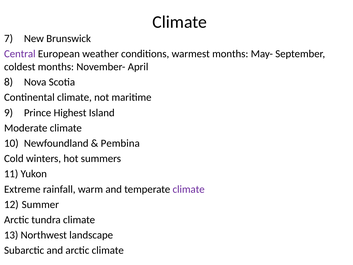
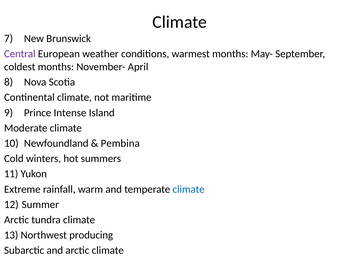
Highest: Highest -> Intense (70, 113)
climate colour: purple -> blue (189, 189)
landscape: landscape -> producing (91, 235)
